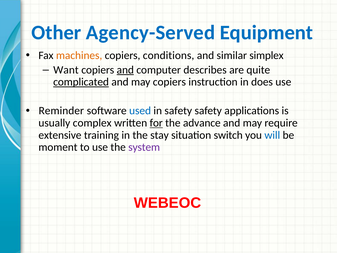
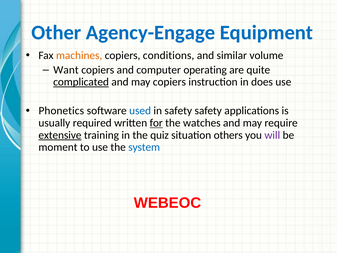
Agency-Served: Agency-Served -> Agency-Engage (151, 32)
simplex: simplex -> volume (266, 55)
and underline: present -> none (125, 70)
describes: describes -> operating (205, 70)
Reminder: Reminder -> Phonetics (61, 111)
complex: complex -> required (92, 123)
advance: advance -> watches (202, 123)
extensive underline: none -> present (60, 135)
stay: stay -> quiz (160, 135)
switch: switch -> others (228, 135)
will colour: blue -> purple (272, 135)
system colour: purple -> blue (144, 147)
